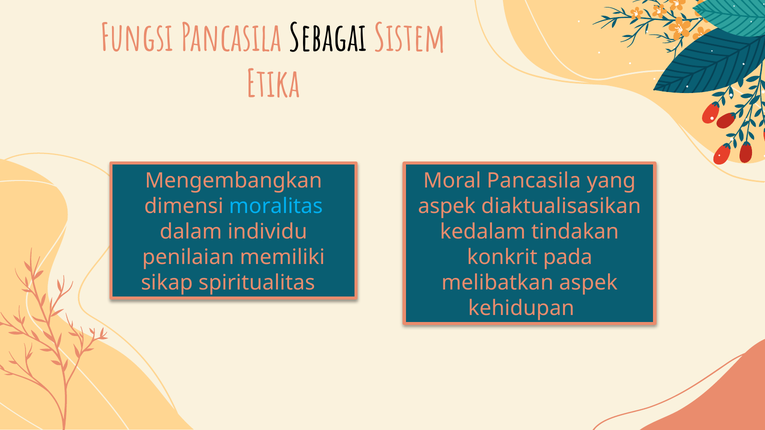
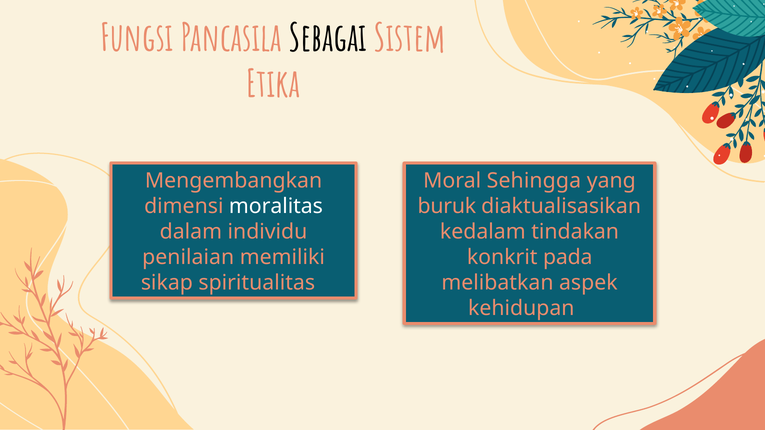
Moral Pancasila: Pancasila -> Sehingga (534, 181)
aspek: aspek -> buruk (447, 207)
moralitas colour: light blue -> white (276, 207)
